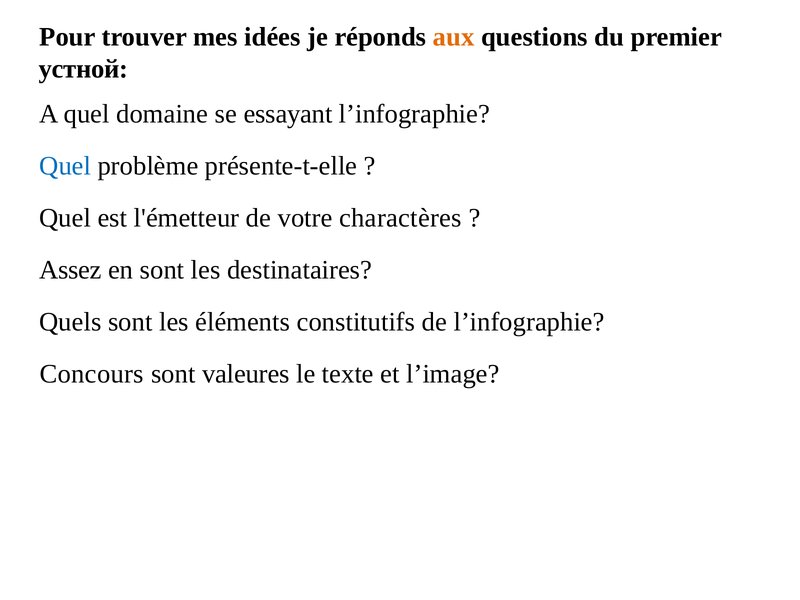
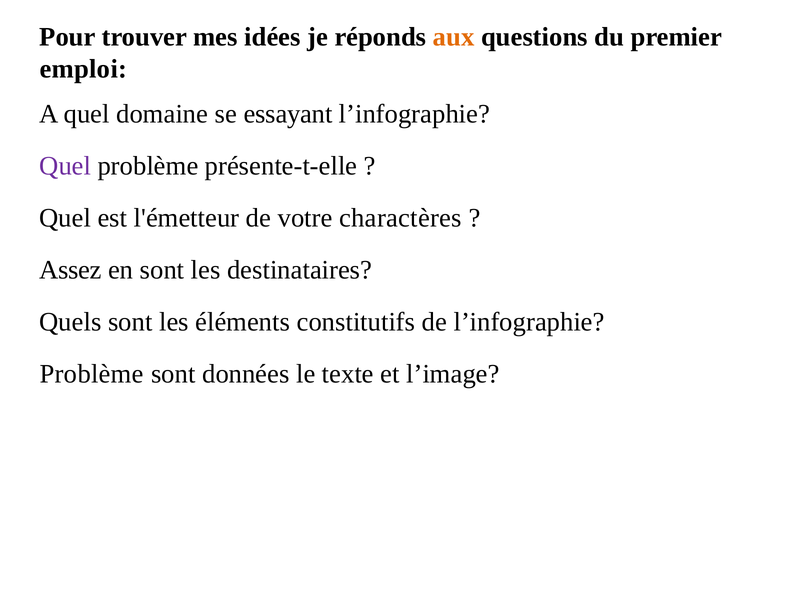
устной: устной -> emploi (83, 69)
Quel colour: blue -> purple (65, 166)
Concours: Concours -> Problème (92, 374)
valeures: valeures -> données (246, 374)
